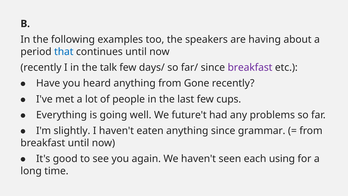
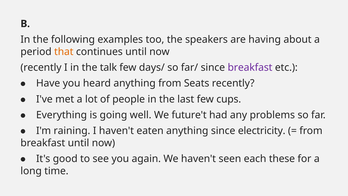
that colour: blue -> orange (64, 52)
Gone: Gone -> Seats (197, 83)
slightly: slightly -> raining (72, 131)
grammar: grammar -> electricity (262, 131)
using: using -> these (282, 159)
